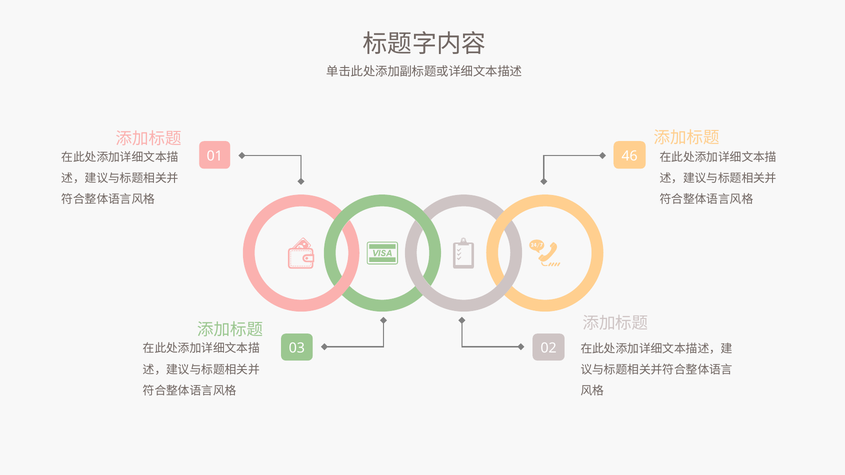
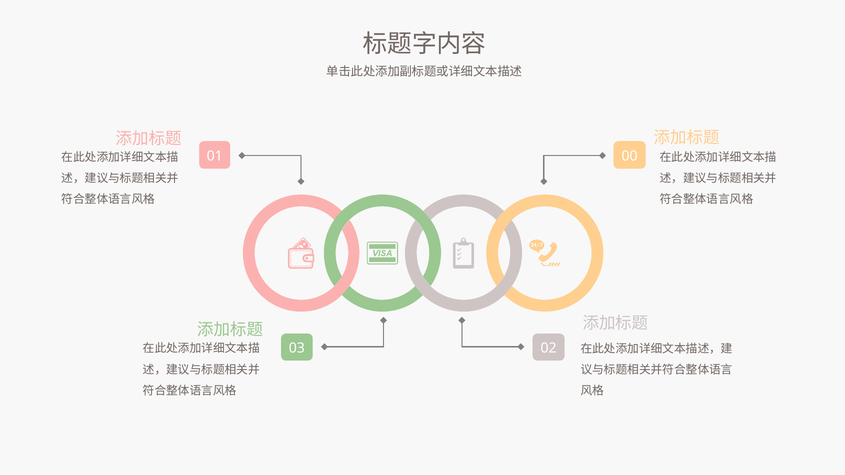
46: 46 -> 00 (630, 156)
